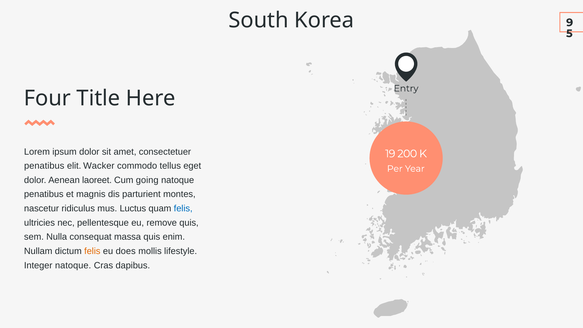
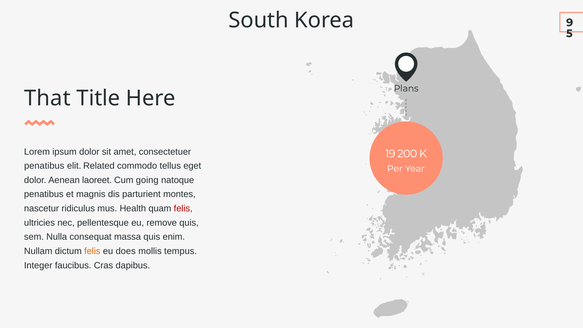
Entry: Entry -> Plans (406, 88)
Four: Four -> That (47, 98)
Wacker: Wacker -> Related (99, 166)
Luctus: Luctus -> Health (133, 208)
felis colour: blue -> red (183, 208)
lifestyle: lifestyle -> tempus (181, 251)
Integer natoque: natoque -> faucibus (73, 265)
